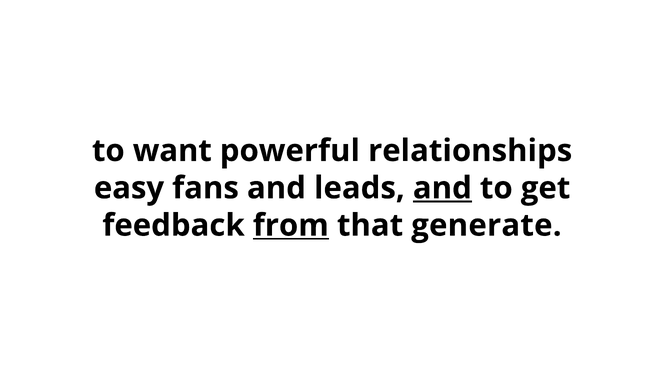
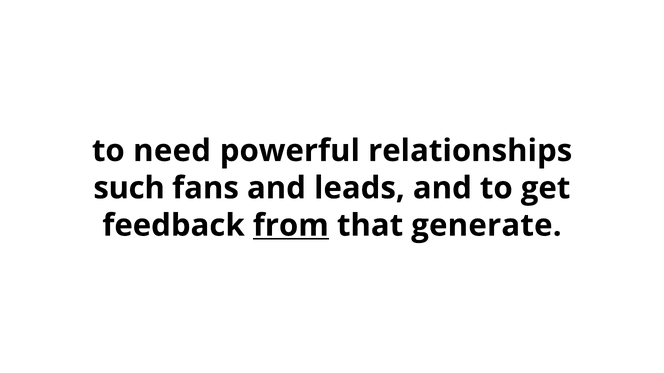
want: want -> need (172, 151)
easy: easy -> such (129, 188)
and underline: present -> none (442, 188)
